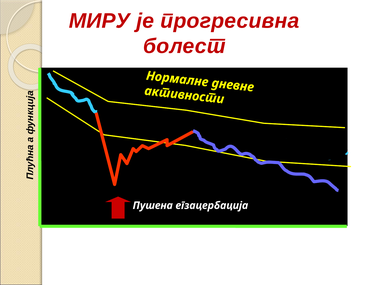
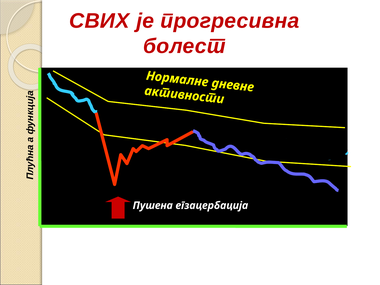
МИРУ: МИРУ -> СВИХ (99, 21)
